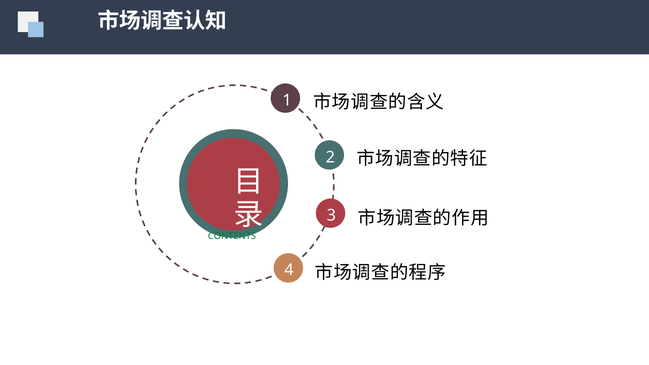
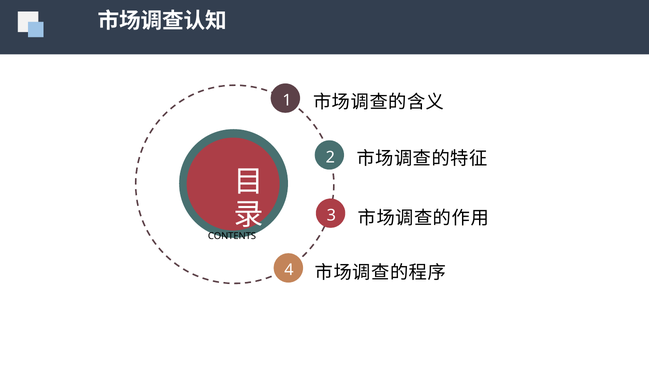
CONTENTS colour: green -> black (232, 236)
